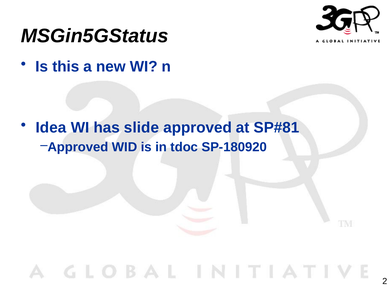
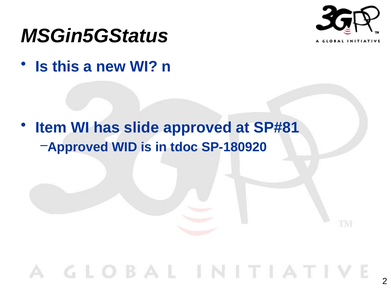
Idea: Idea -> Item (51, 127)
